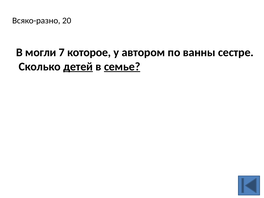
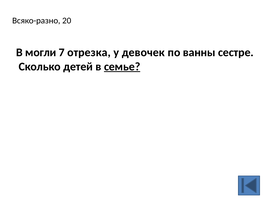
которое: которое -> отрезка (89, 52)
автором: автором -> девочек (143, 52)
детей underline: present -> none (78, 67)
